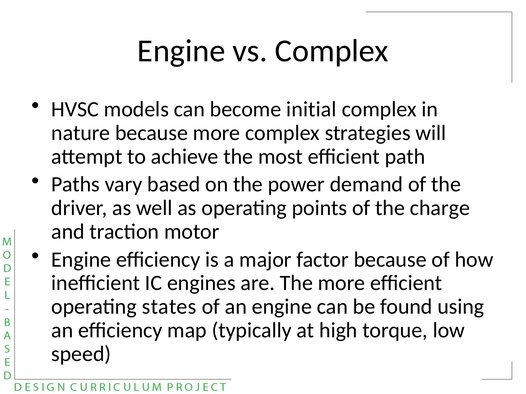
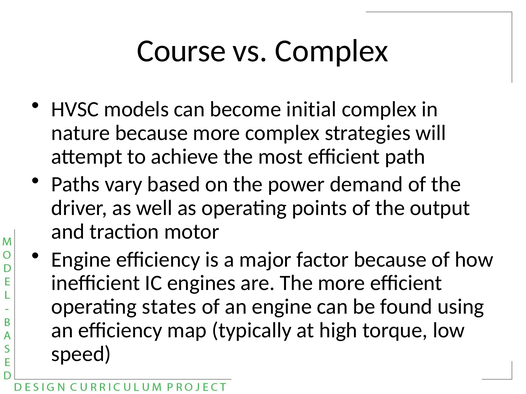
Engine: Engine -> Course (181, 51)
charge: charge -> output (440, 208)
